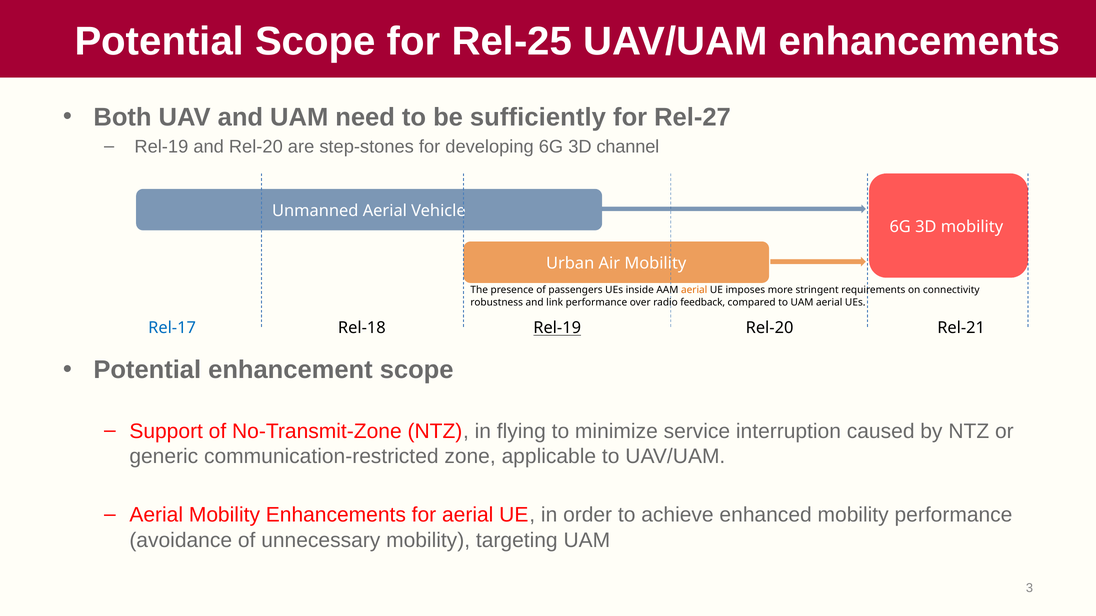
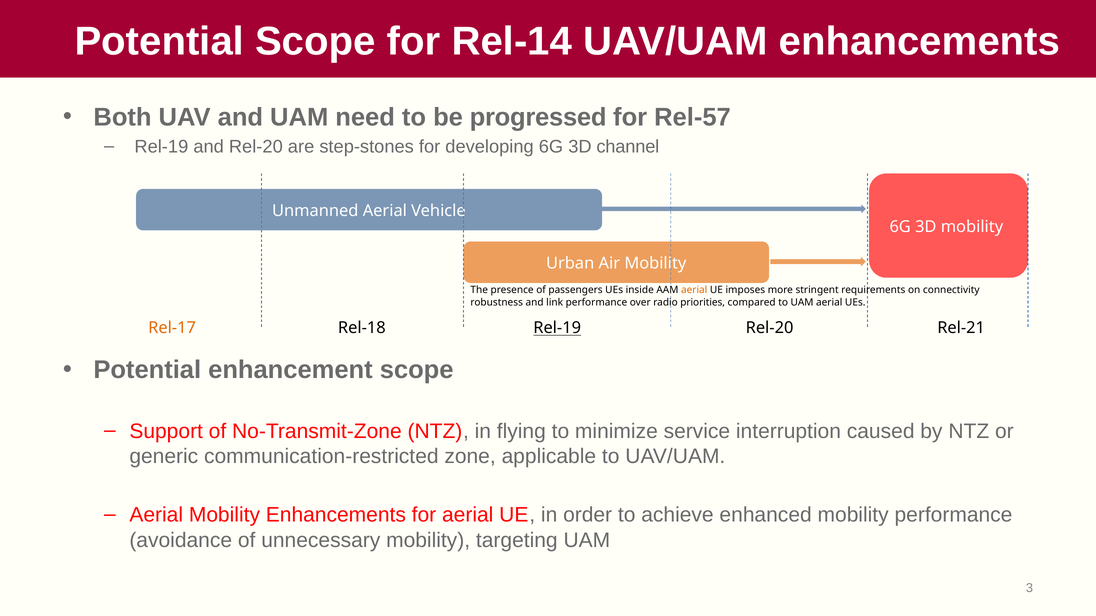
Rel-25: Rel-25 -> Rel-14 (512, 42)
sufficiently: sufficiently -> progressed (538, 117)
Rel-27: Rel-27 -> Rel-57 (692, 117)
feedback: feedback -> priorities (703, 302)
Rel-17 colour: blue -> orange (172, 328)
